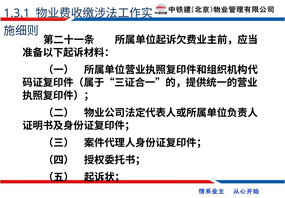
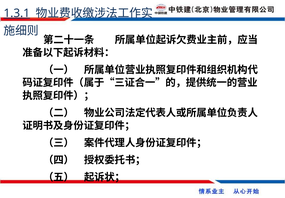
1.3.1 underline: none -> present (17, 13)
